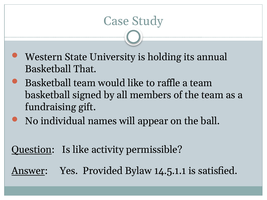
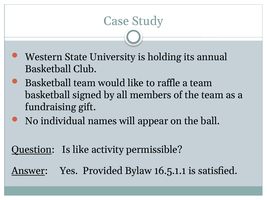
That: That -> Club (85, 69)
14.5.1.1: 14.5.1.1 -> 16.5.1.1 (170, 171)
